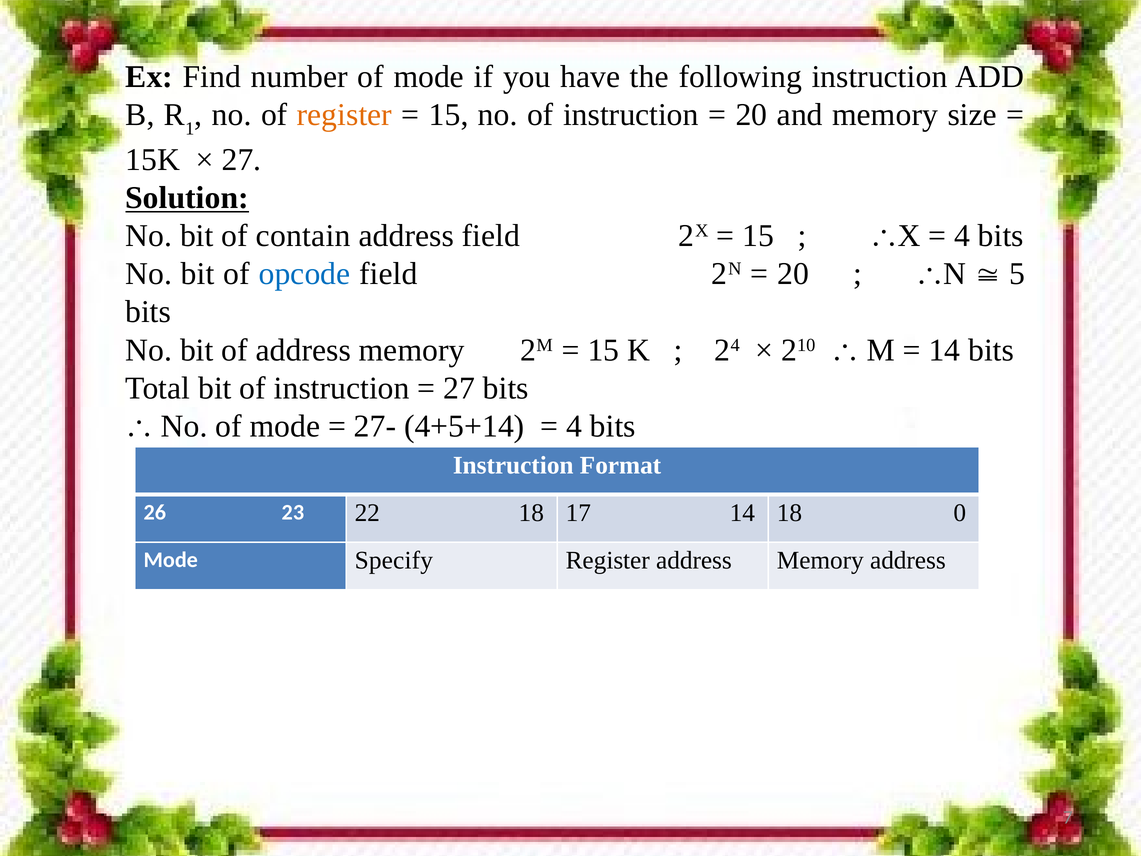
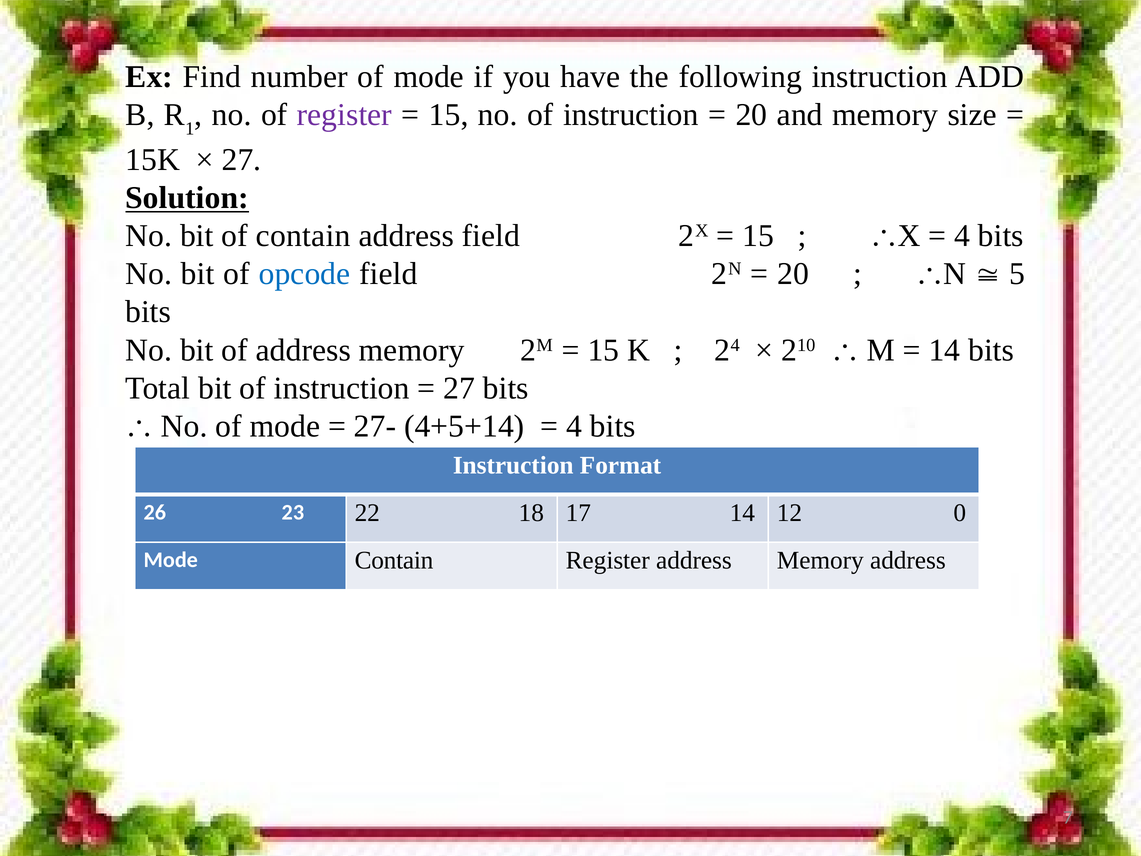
register colour: orange -> purple (344, 115)
14 18: 18 -> 12 (789, 513)
Mode Specify: Specify -> Contain (394, 560)
